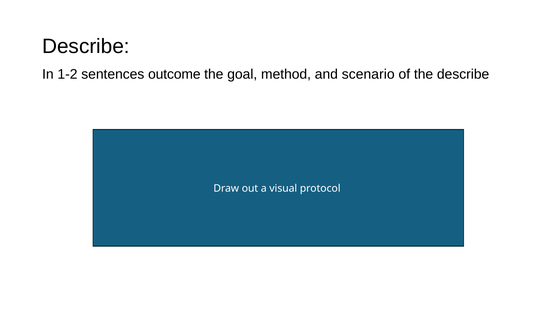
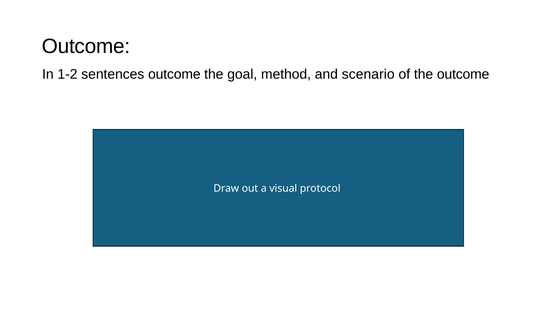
Describe: Describe -> Outcome (86, 46)
the describe: describe -> outcome (463, 74)
